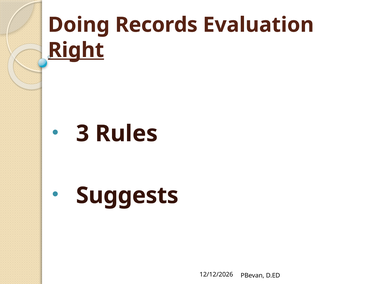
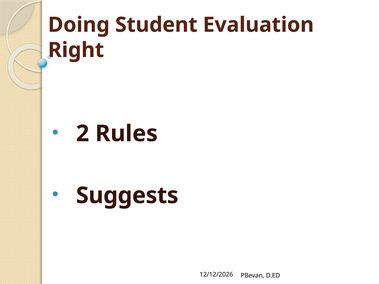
Records: Records -> Student (156, 25)
Right underline: present -> none (76, 50)
3: 3 -> 2 (83, 134)
